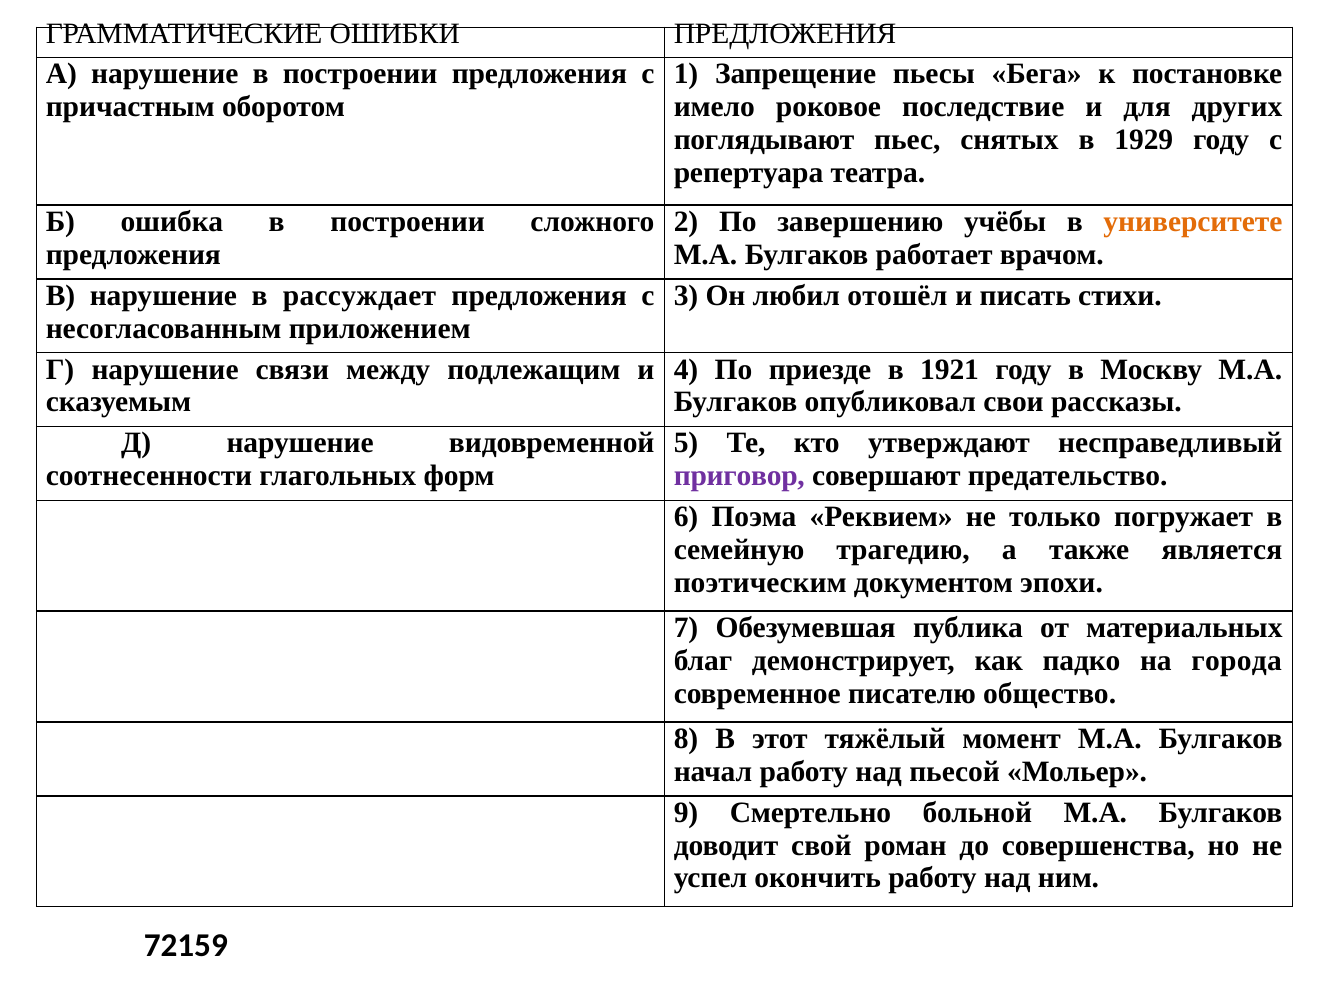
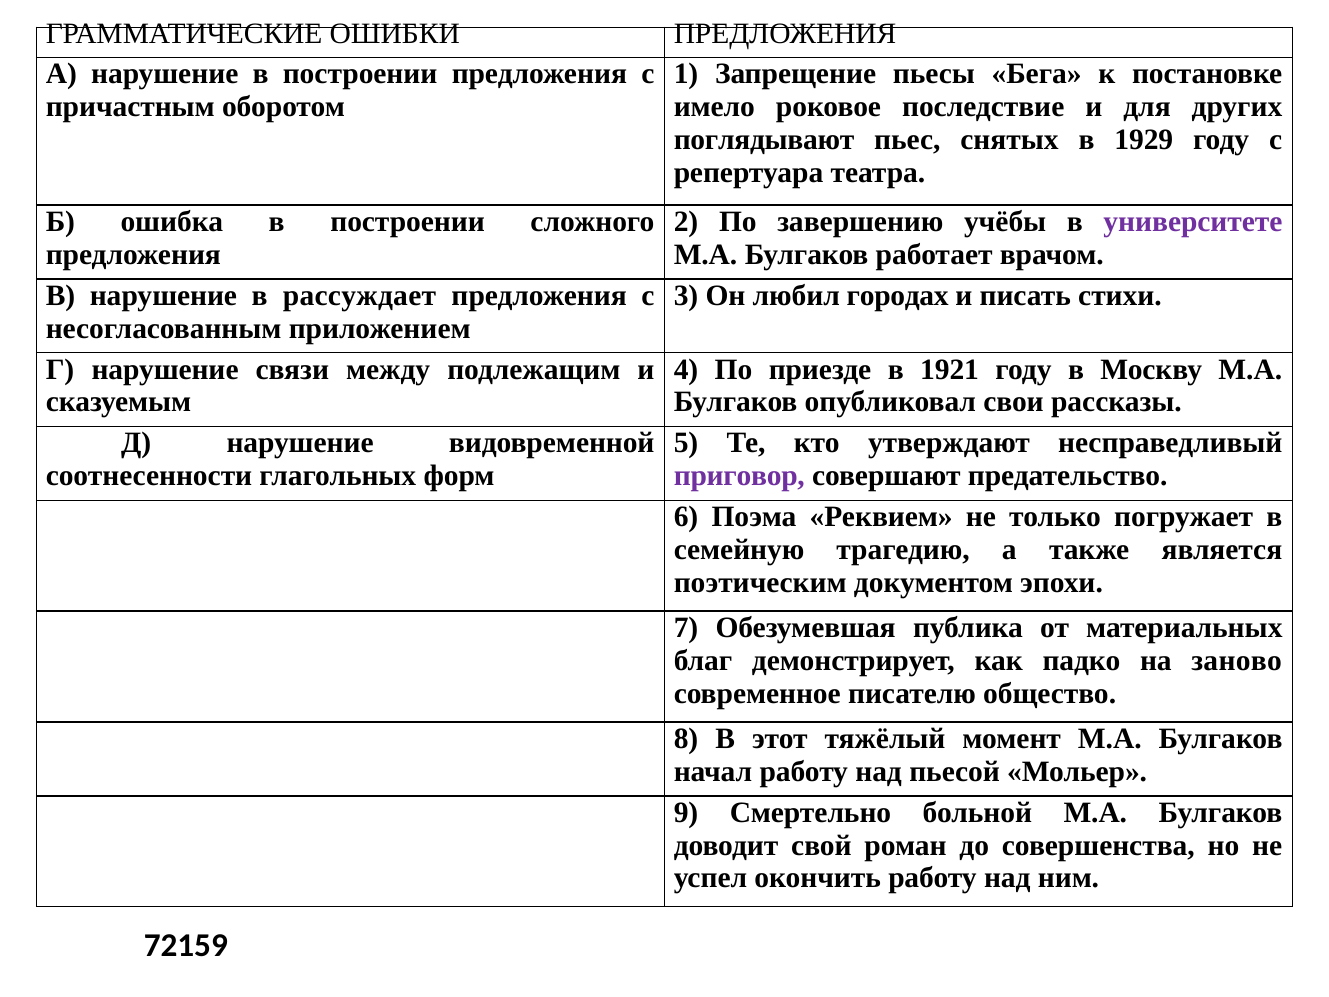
университете colour: orange -> purple (1193, 222)
отошёл: отошёл -> городах (898, 295)
города: города -> заново (1237, 660)
